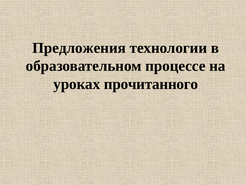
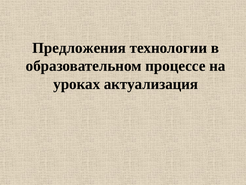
прочитанного: прочитанного -> актуализация (151, 84)
